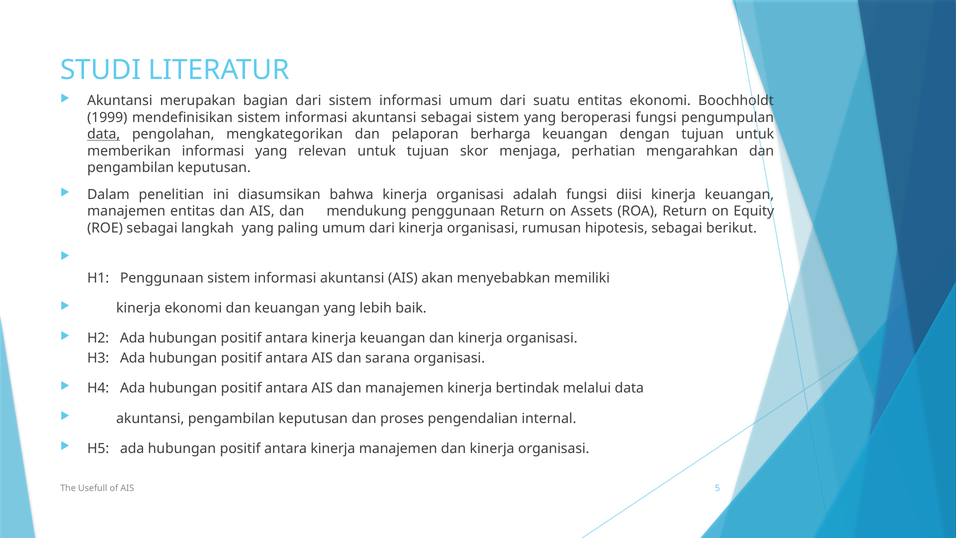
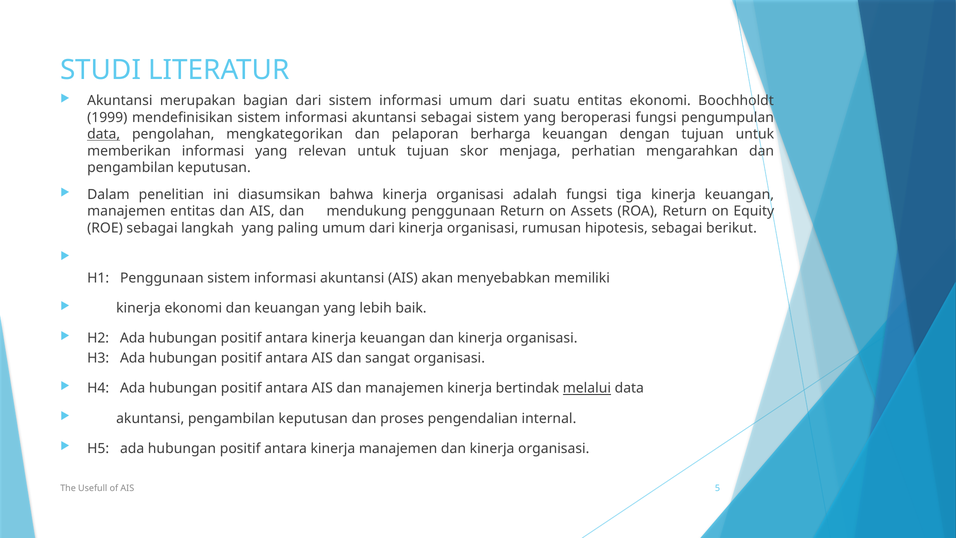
diisi: diisi -> tiga (629, 194)
sarana: sarana -> sangat (388, 358)
melalui underline: none -> present (587, 388)
